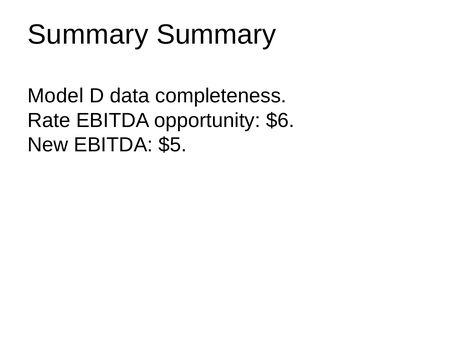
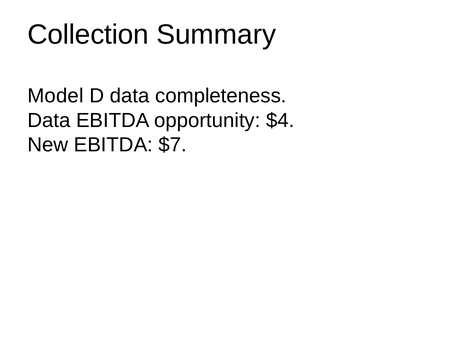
Summary: Summary -> Collection (88, 35)
Rate: Rate -> Data (49, 120)
$6: $6 -> $4 (280, 120)
$5: $5 -> $7 (173, 145)
